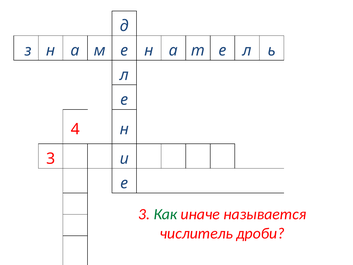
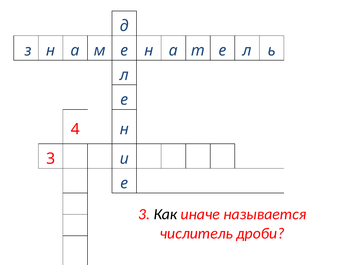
Как colour: green -> black (165, 214)
